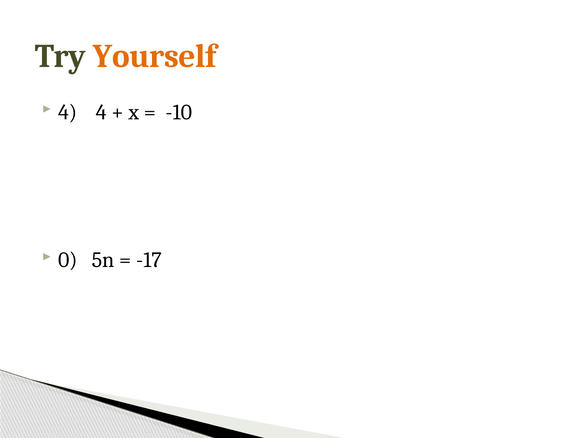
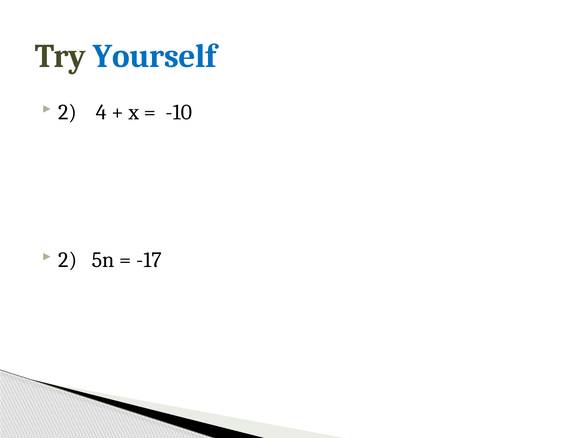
Yourself colour: orange -> blue (155, 56)
4: 4 -> 2 (68, 112)
0: 0 -> 2 (68, 260)
